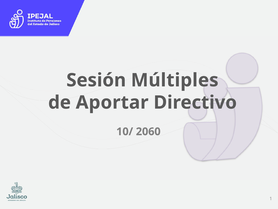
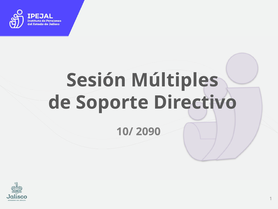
Aportar: Aportar -> Soporte (112, 102)
2060: 2060 -> 2090 (148, 131)
